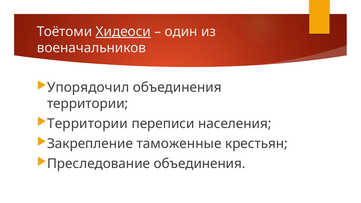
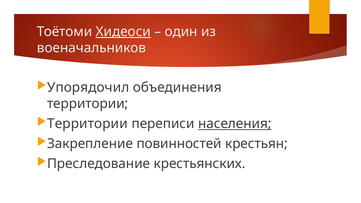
населения underline: none -> present (235, 124)
таможенные: таможенные -> повинностей (179, 144)
Преследование объединения: объединения -> крестьянских (200, 164)
